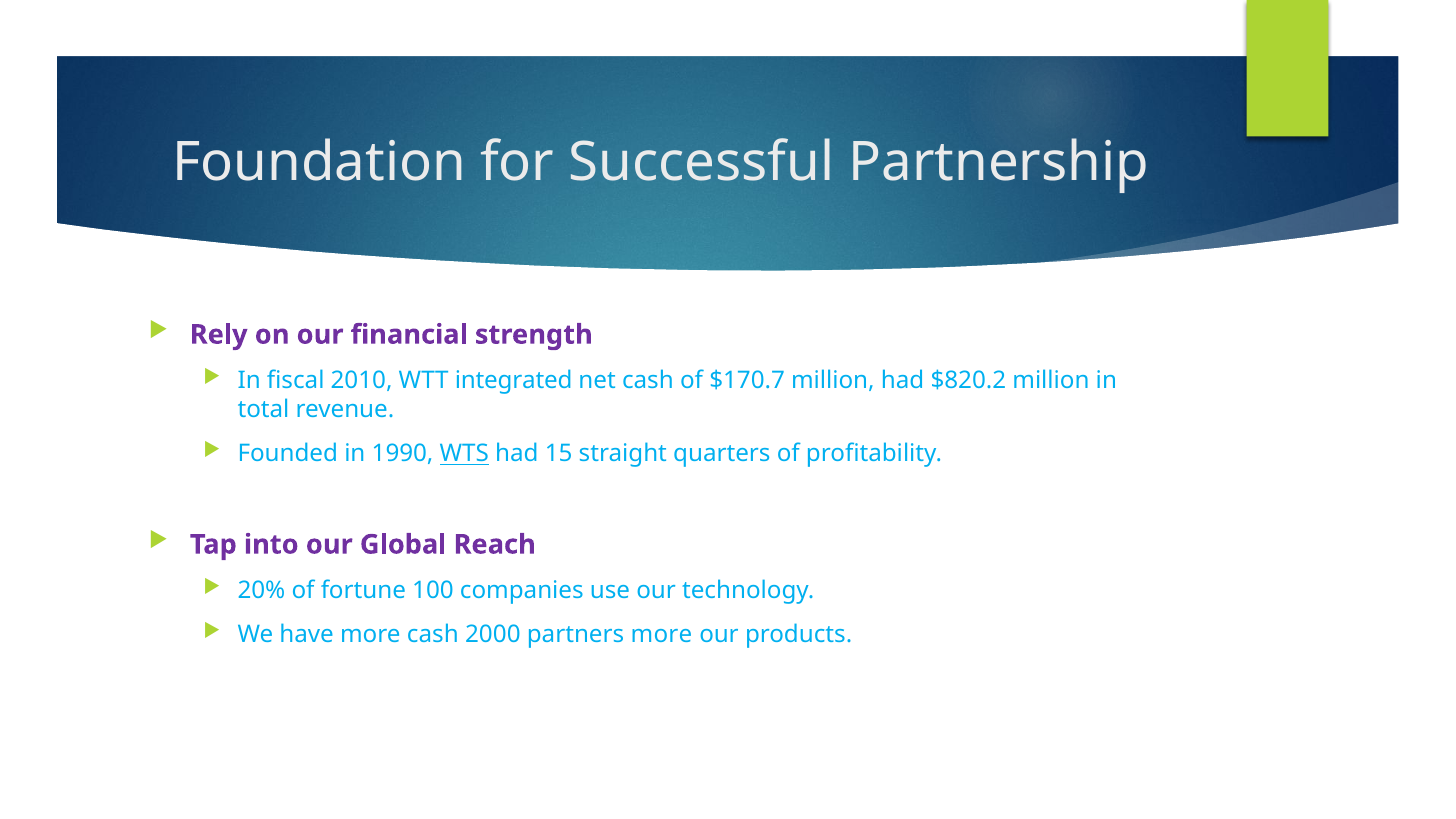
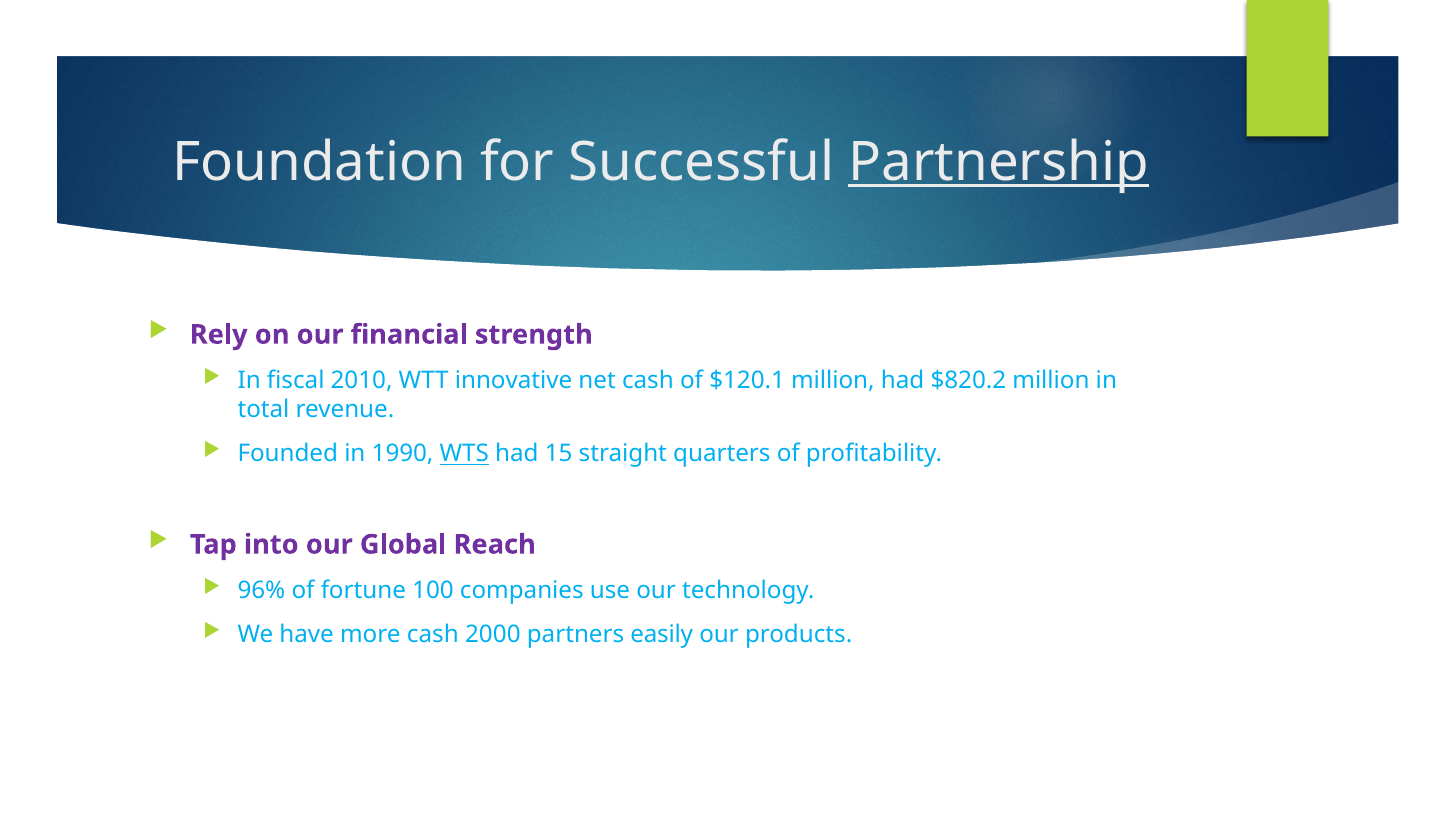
Partnership underline: none -> present (999, 162)
integrated: integrated -> innovative (514, 381)
$170.7: $170.7 -> $120.1 (747, 381)
20%: 20% -> 96% (261, 590)
partners more: more -> easily (662, 635)
